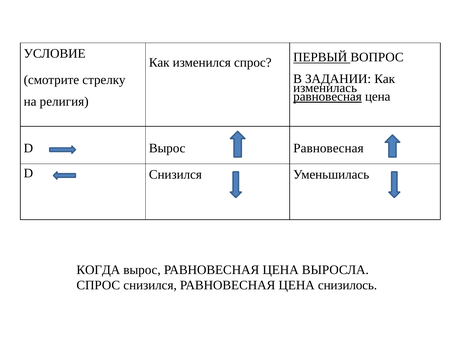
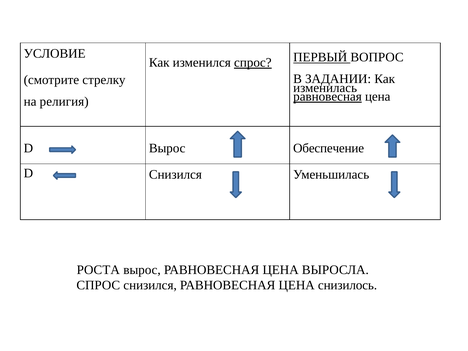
спрос underline: none -> present (253, 63)
D Вырос Равновесная: Равновесная -> Обеспечение (329, 148)
КОГДА: КОГДА -> РОСТА (98, 270)
